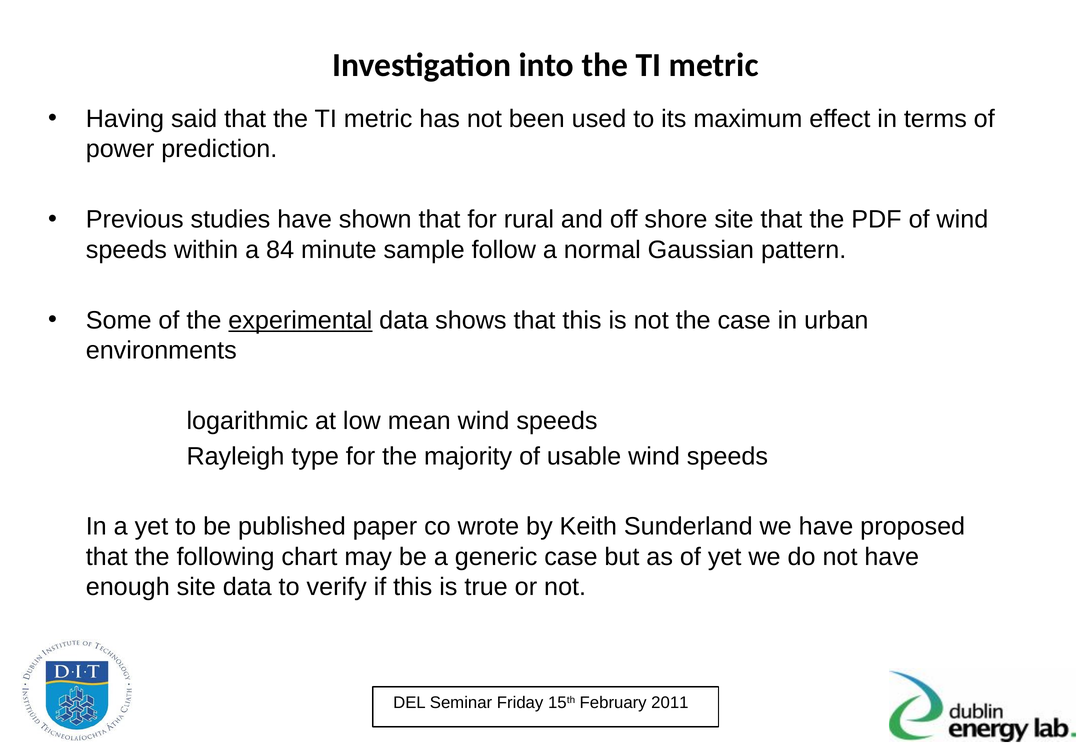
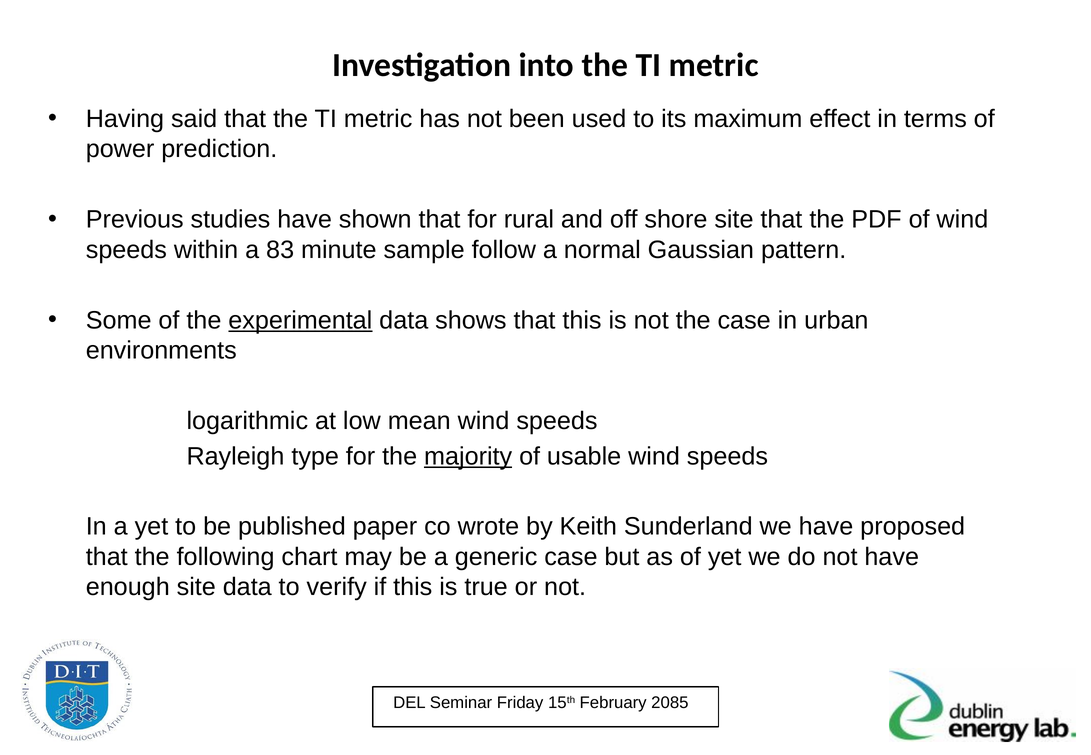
84: 84 -> 83 (280, 250)
majority underline: none -> present (468, 456)
2011: 2011 -> 2085 (670, 703)
